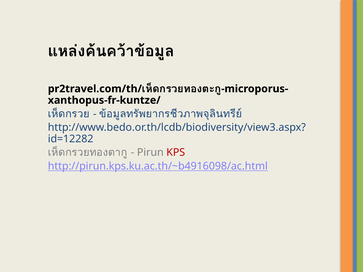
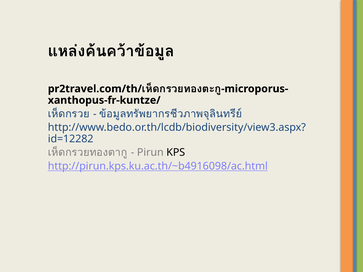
KPS colour: red -> black (176, 153)
